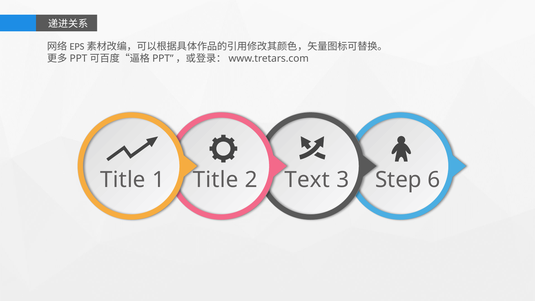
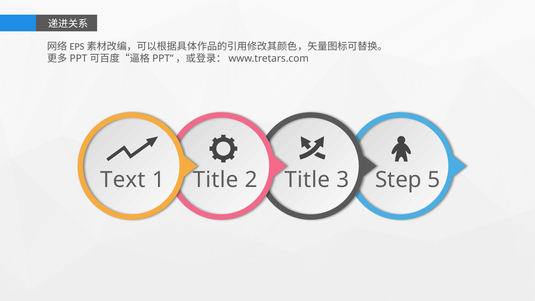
Title: Title -> Text (123, 180)
2 Text: Text -> Title (307, 180)
6: 6 -> 5 (434, 180)
